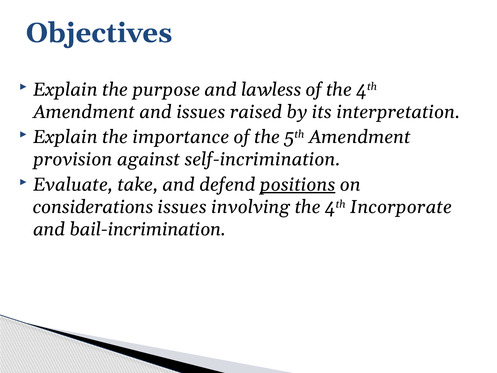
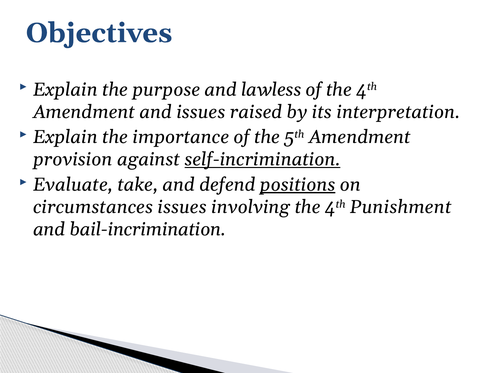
self-incrimination underline: none -> present (262, 159)
considerations: considerations -> circumstances (93, 207)
Incorporate: Incorporate -> Punishment (401, 207)
